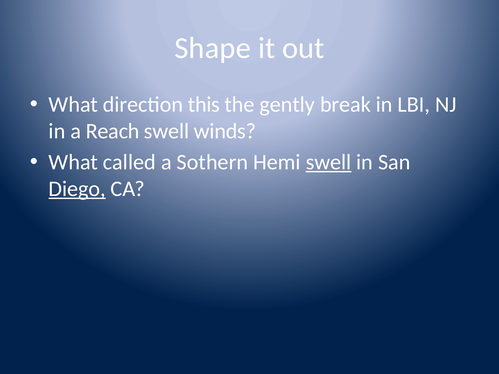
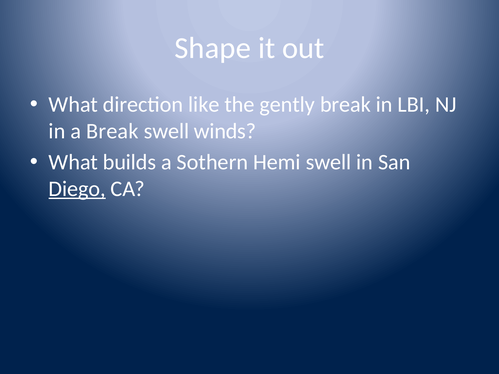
this: this -> like (204, 105)
a Reach: Reach -> Break (112, 131)
called: called -> builds (130, 162)
swell underline: present -> none (329, 162)
